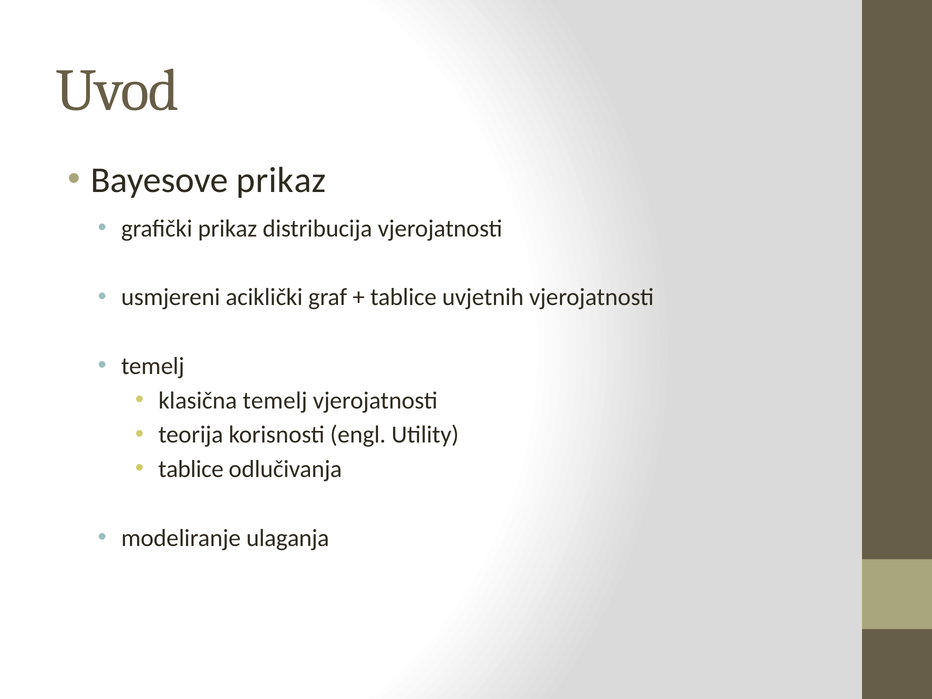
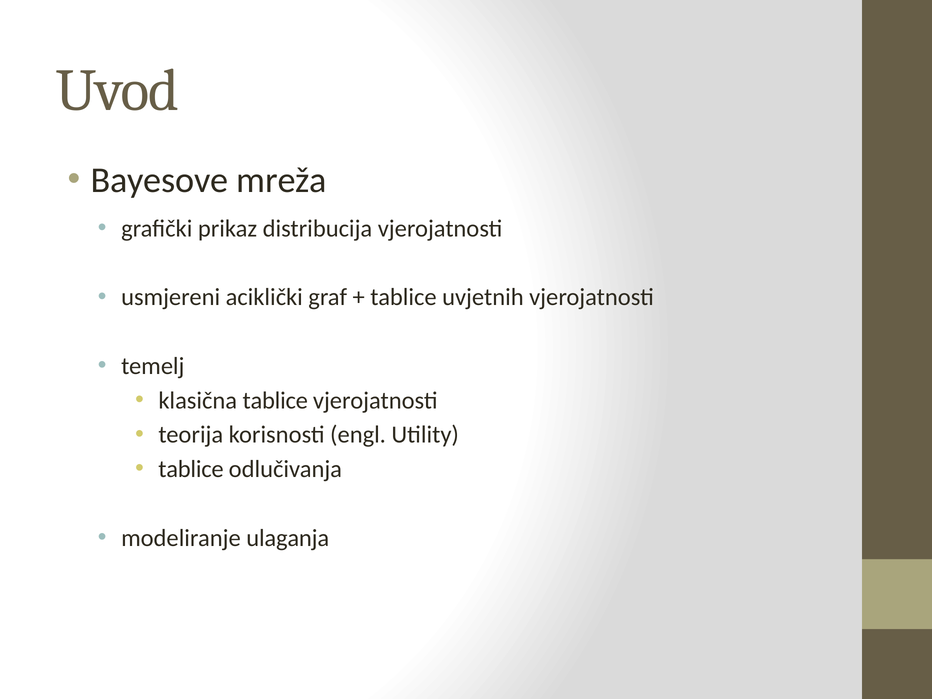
Bayesove prikaz: prikaz -> mreža (282, 180)
klasična temelj: temelj -> tablice (275, 400)
